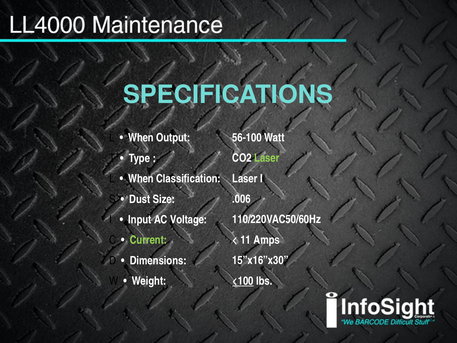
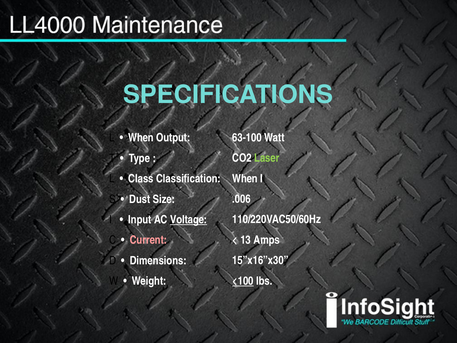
56-100: 56-100 -> 63-100 (247, 138)
When: When -> Class (141, 179)
Classification Laser: Laser -> When (245, 179)
Voltage underline: none -> present (189, 220)
Current colour: light green -> pink (148, 240)
11: 11 -> 13 (246, 240)
